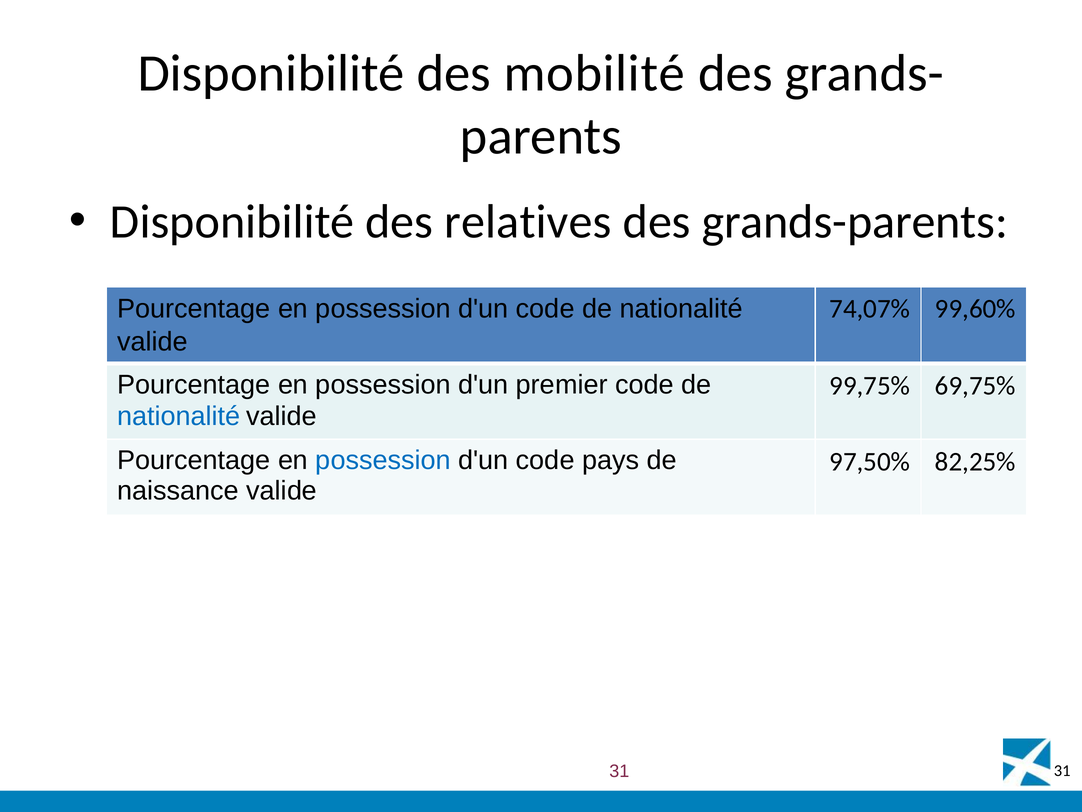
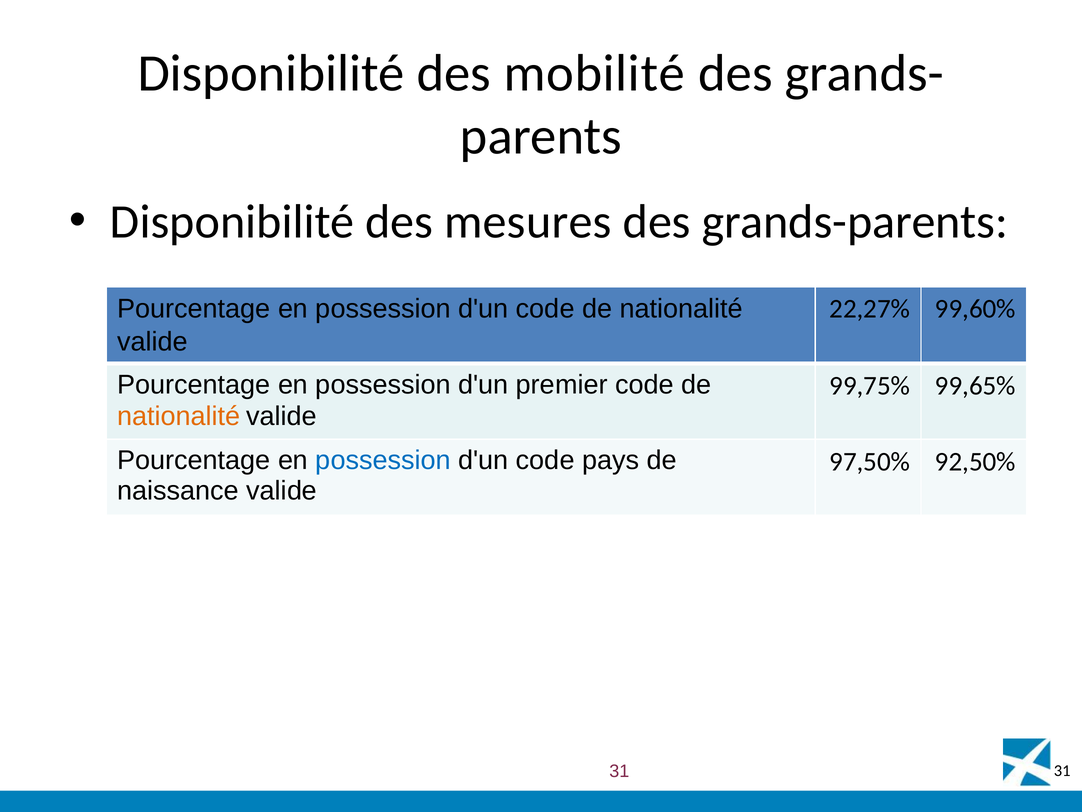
relatives: relatives -> mesures (528, 222)
74,07%: 74,07% -> 22,27% (870, 309)
69,75%: 69,75% -> 99,65% (975, 386)
nationalité colour: blue -> orange (179, 416)
82,25%: 82,25% -> 92,50% (975, 461)
